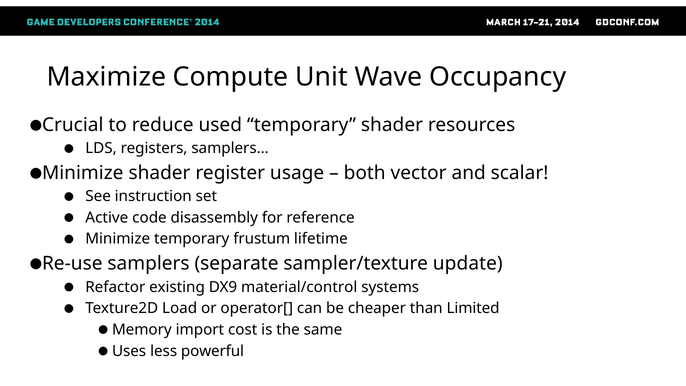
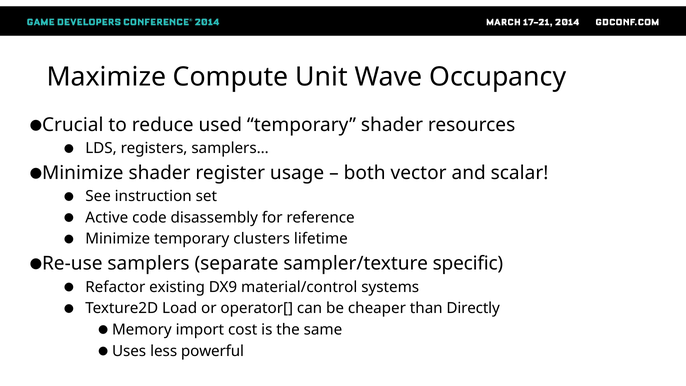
frustum: frustum -> clusters (262, 239)
update: update -> specific (468, 264)
Limited: Limited -> Directly (473, 308)
